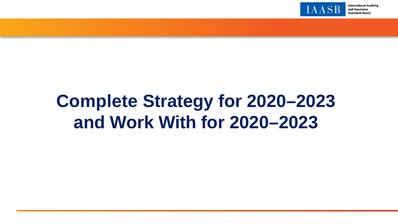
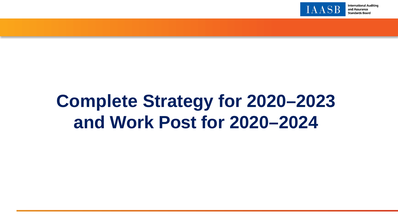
With: With -> Post (178, 123)
2020–2023: 2020–2023 -> 2020–2024 (274, 123)
